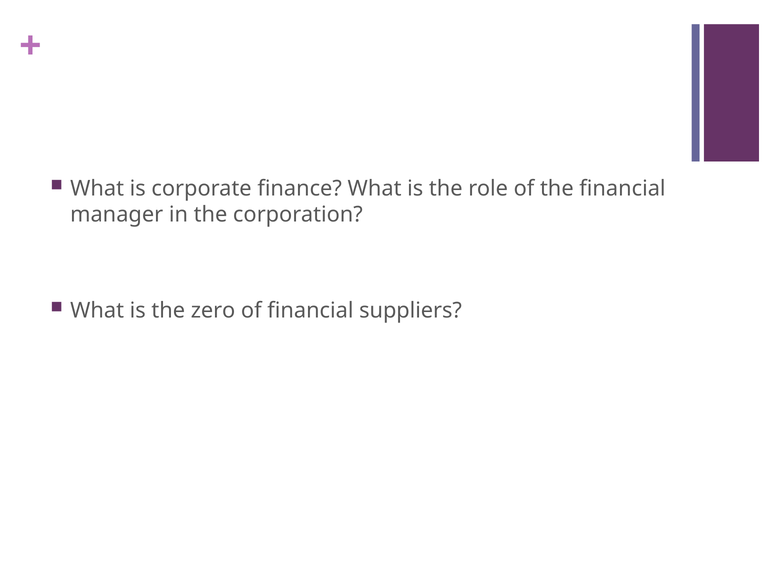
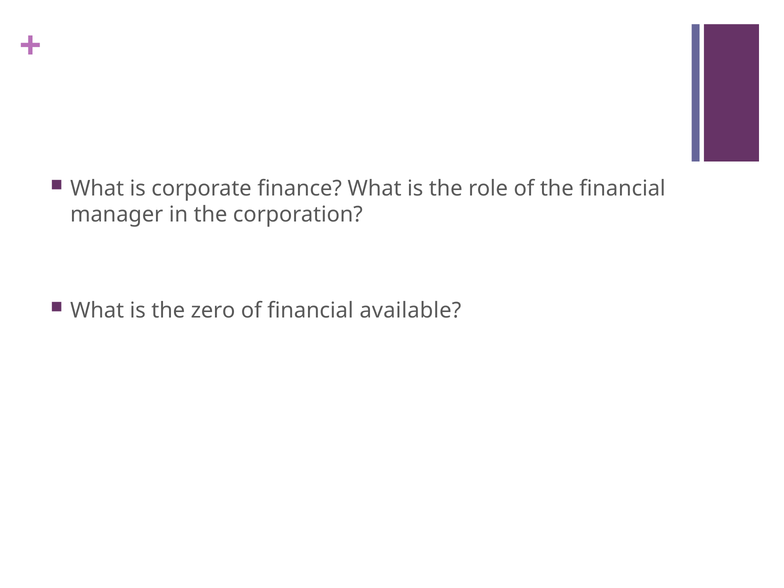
suppliers: suppliers -> available (410, 310)
